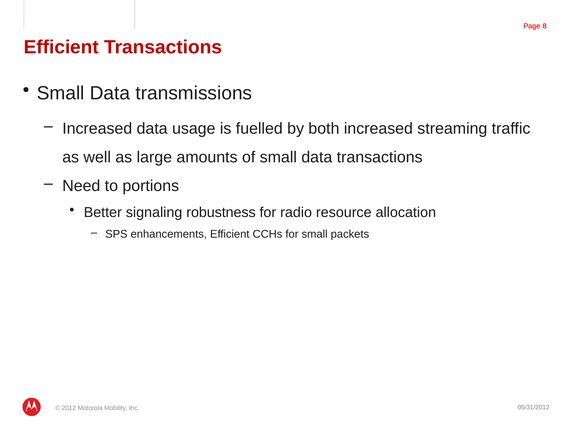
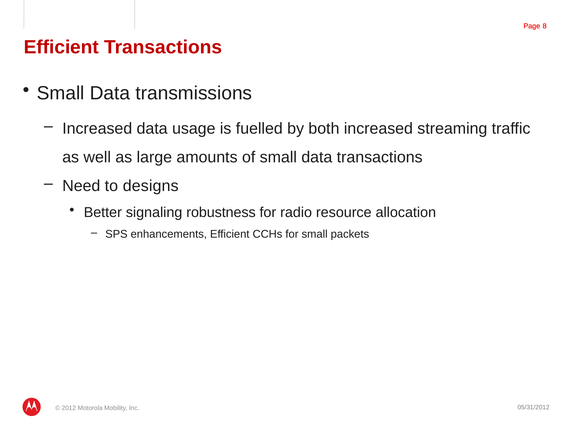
portions: portions -> designs (151, 186)
